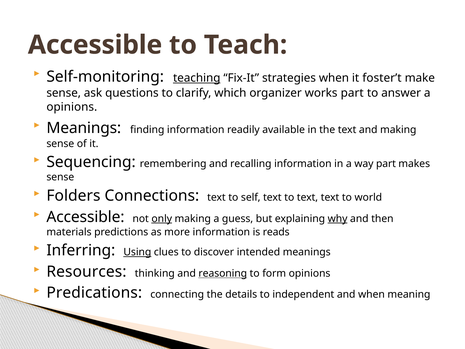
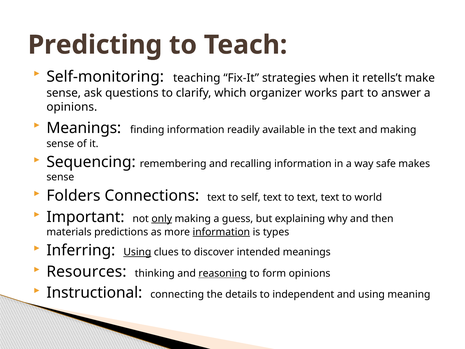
Accessible: Accessible -> Predicting (95, 45)
teaching underline: present -> none (197, 78)
foster’t: foster’t -> retells’t (382, 78)
way part: part -> safe (386, 164)
Accessible: Accessible -> Important (85, 217)
why underline: present -> none (338, 218)
information underline: none -> present (221, 232)
reads: reads -> types (276, 232)
Predications: Predications -> Instructional (94, 293)
and when: when -> using (371, 294)
